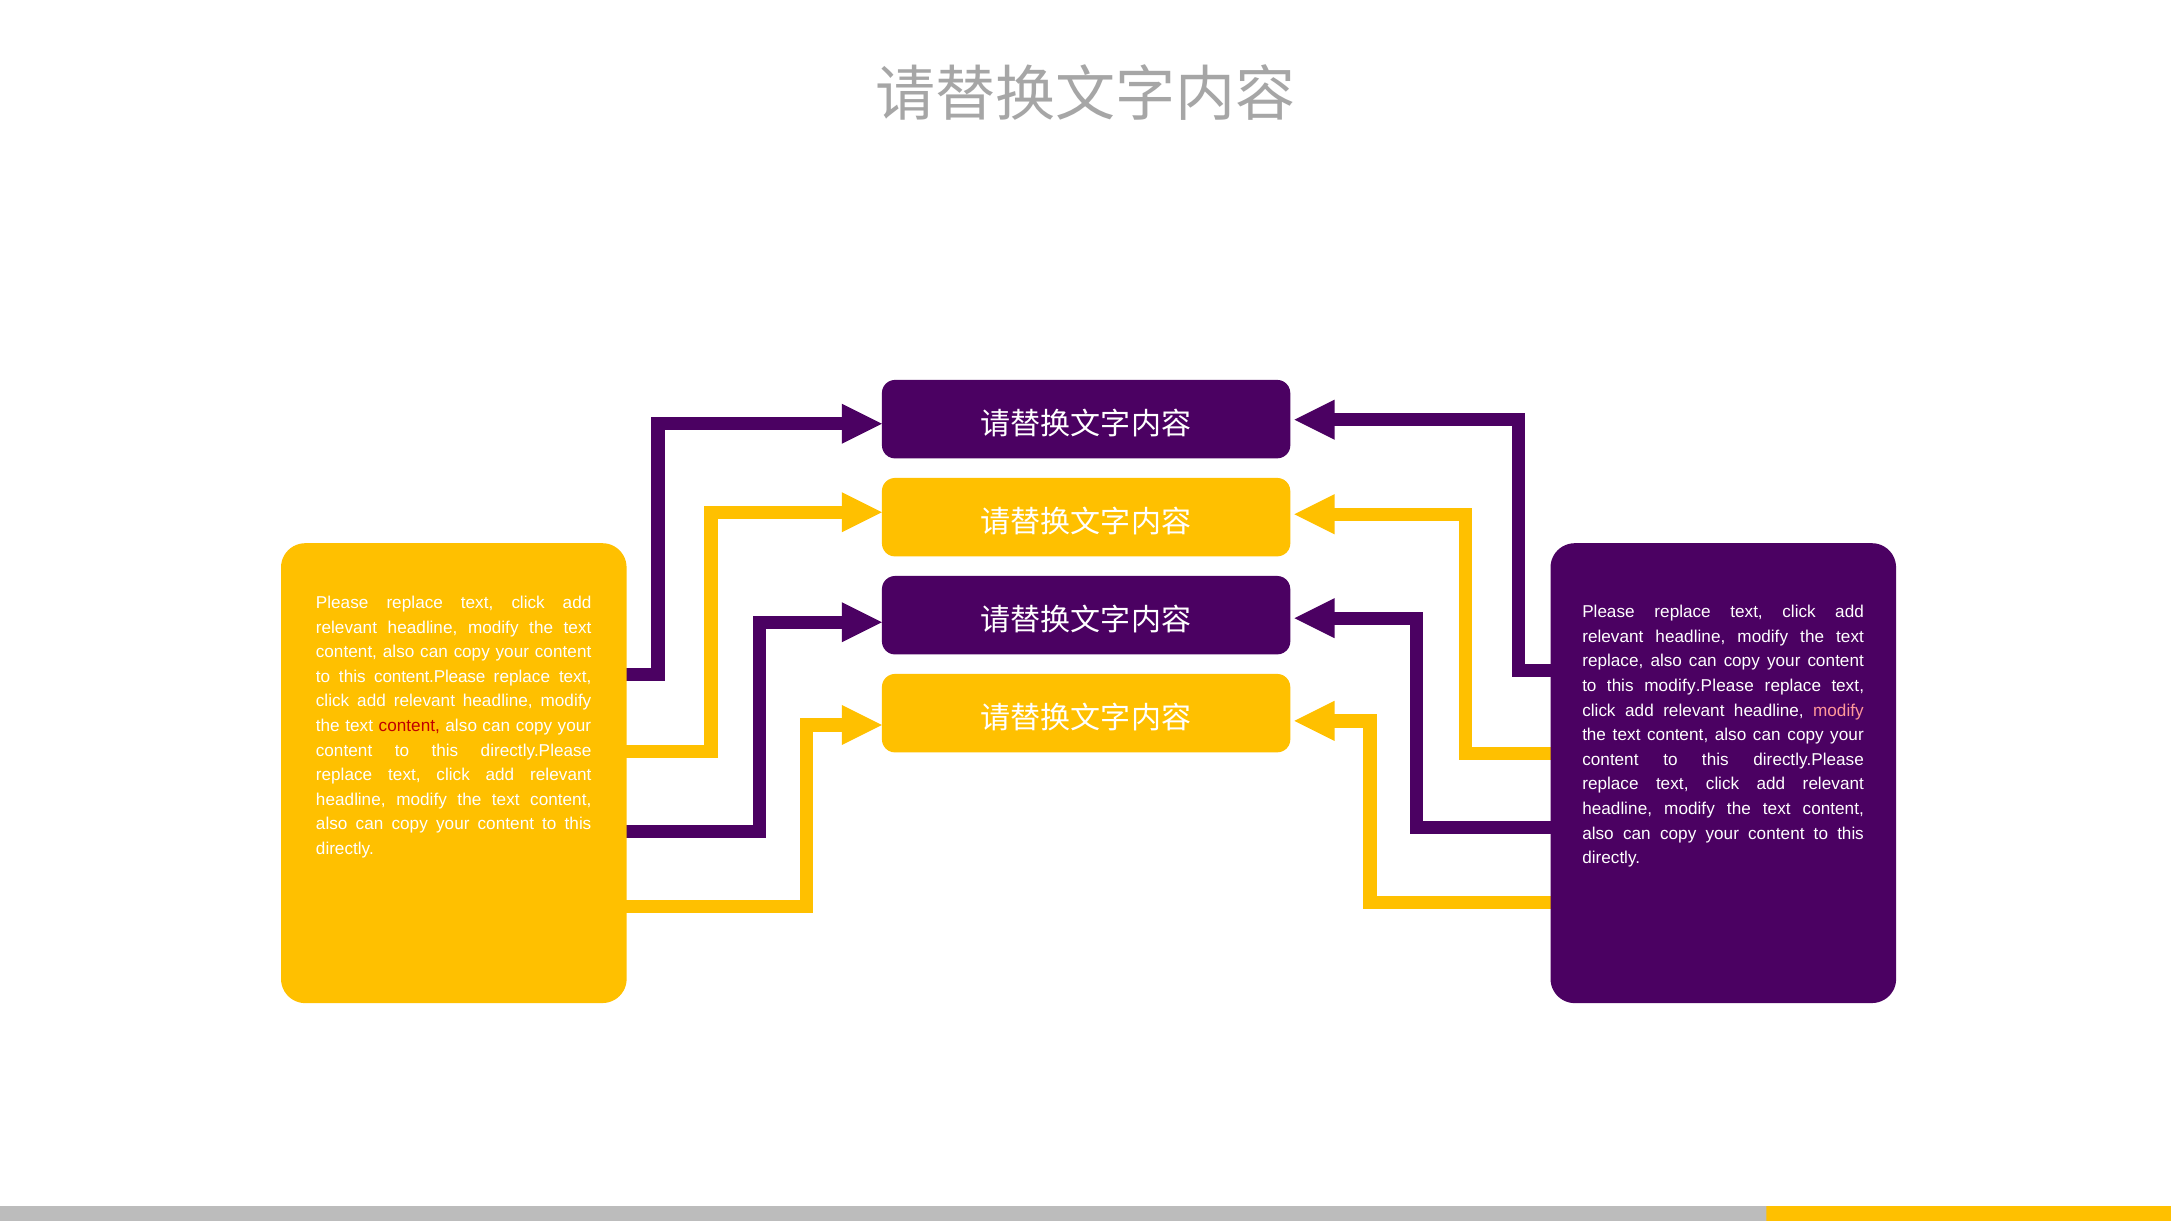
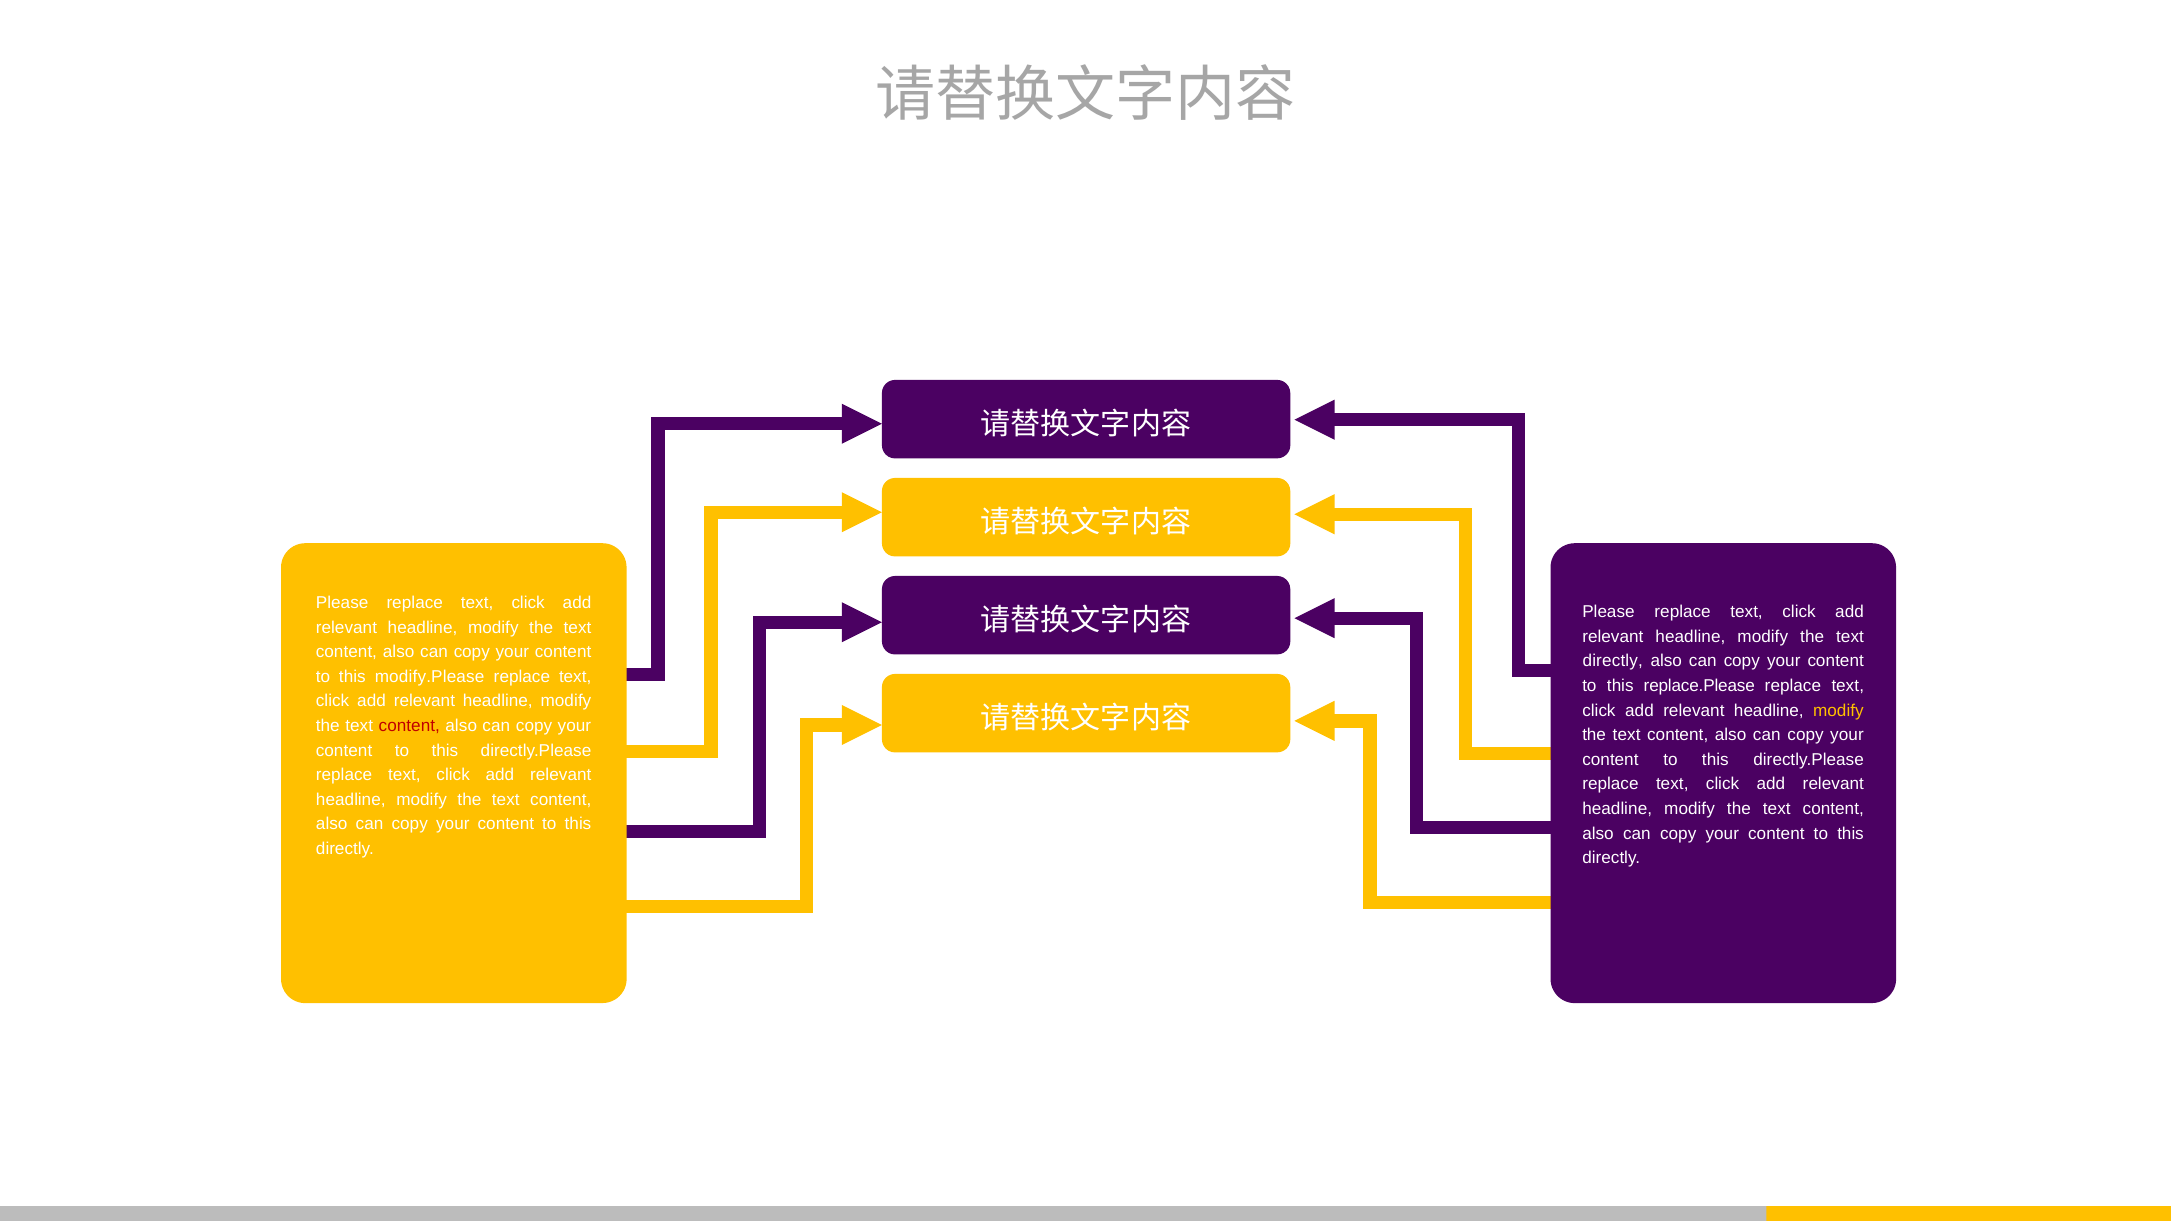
replace: replace -> directly (1613, 661)
content.Please: content.Please -> modify.Please (430, 677)
modify.Please: modify.Please -> replace.Please (1699, 686)
modify colour: pink -> yellow (1838, 710)
